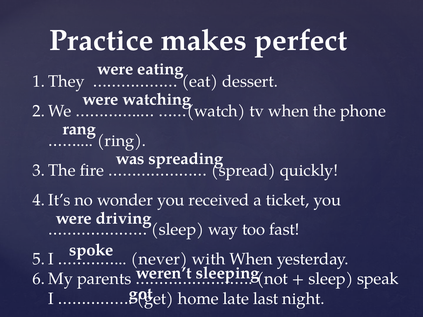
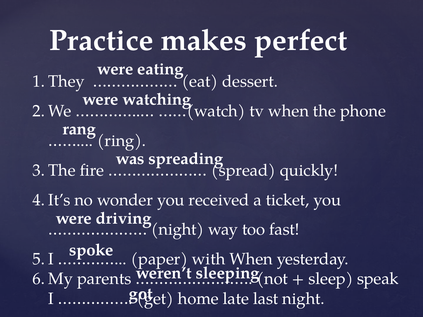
sleep: sleep -> night (178, 230)
never: never -> paper (159, 259)
